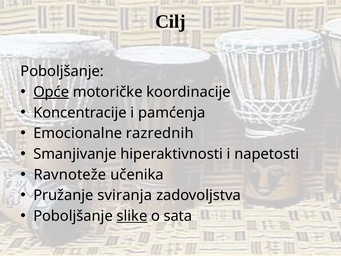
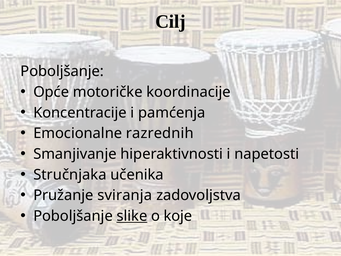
Opće underline: present -> none (51, 92)
Ravnoteže: Ravnoteže -> Stručnjaka (70, 175)
sata: sata -> koje (178, 216)
